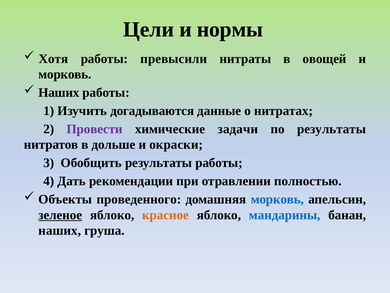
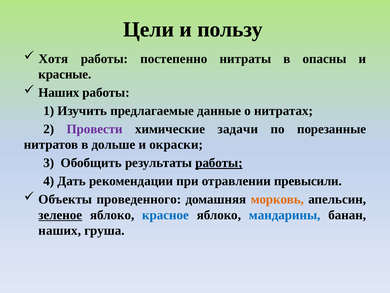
нормы: нормы -> пользу (230, 30)
превысили: превысили -> постепенно (174, 59)
овощей: овощей -> опасны (325, 59)
морковь: морковь -> красные (65, 74)
догадываются: догадываются -> предлагаемые (152, 111)
по результаты: результаты -> порезанные (332, 129)
работы underline: none -> present (219, 163)
полностью: полностью -> превысили (308, 181)
морковь colour: blue -> orange (277, 199)
красное colour: orange -> blue (166, 215)
